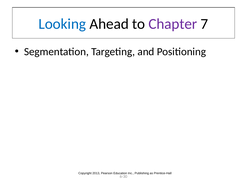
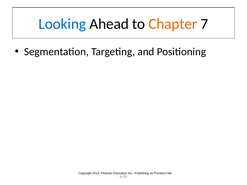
Chapter colour: purple -> orange (173, 24)
